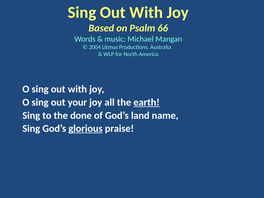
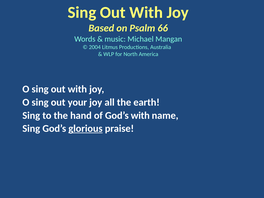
earth underline: present -> none (147, 102)
done: done -> hand (81, 115)
God’s land: land -> with (140, 115)
